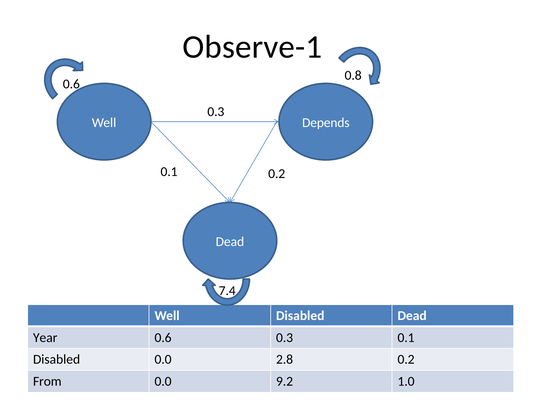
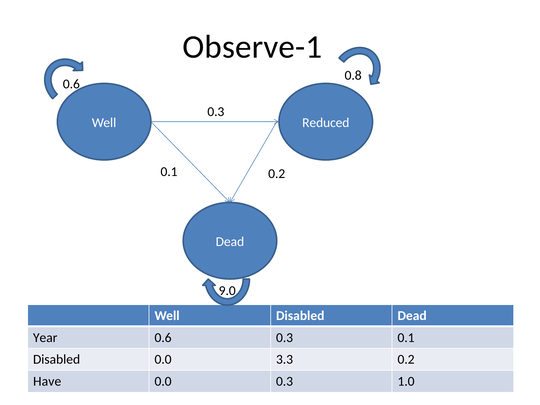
Depends: Depends -> Reduced (326, 123)
7.4: 7.4 -> 9.0 (227, 291)
2.8: 2.8 -> 3.3 (285, 359)
From: From -> Have (47, 381)
0.0 9.2: 9.2 -> 0.3 (285, 381)
